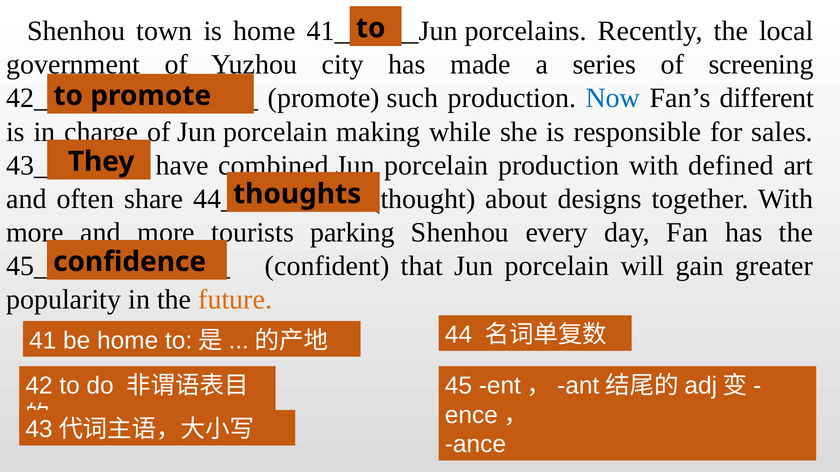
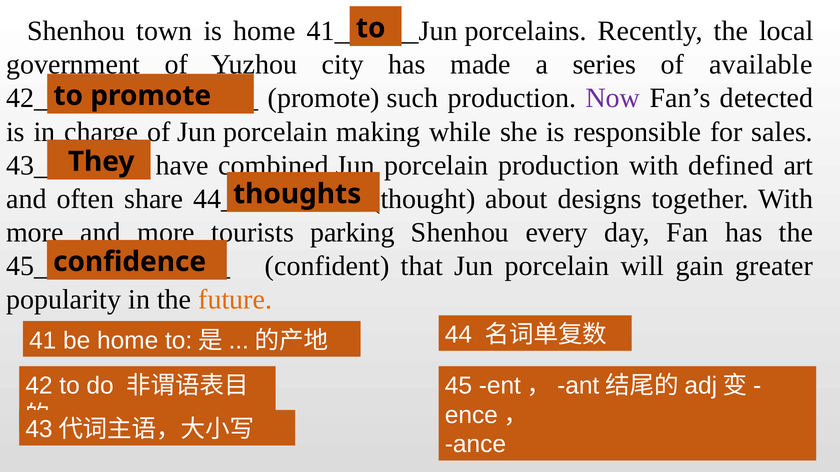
screening: screening -> available (761, 65)
Now colour: blue -> purple (613, 98)
different: different -> detected (767, 98)
